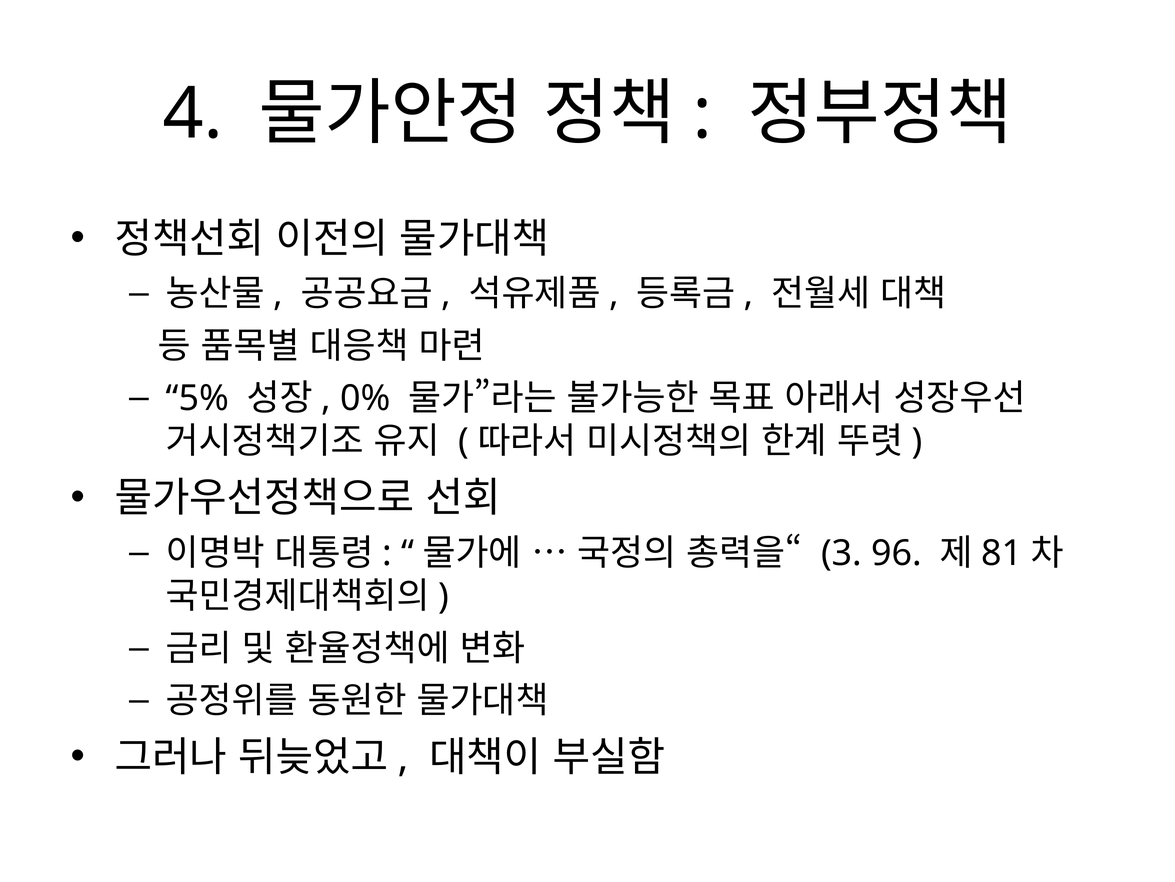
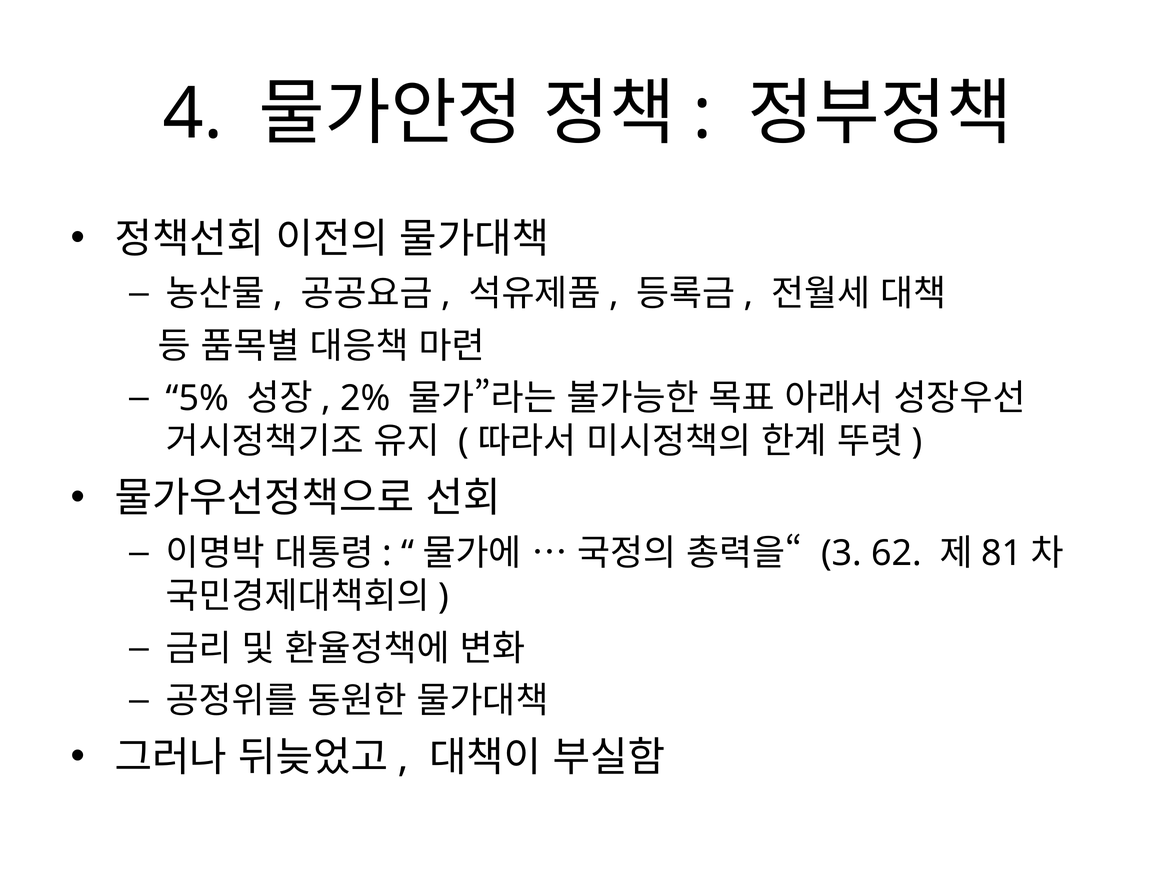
0%: 0% -> 2% (365, 398)
96: 96 -> 62 (896, 553)
